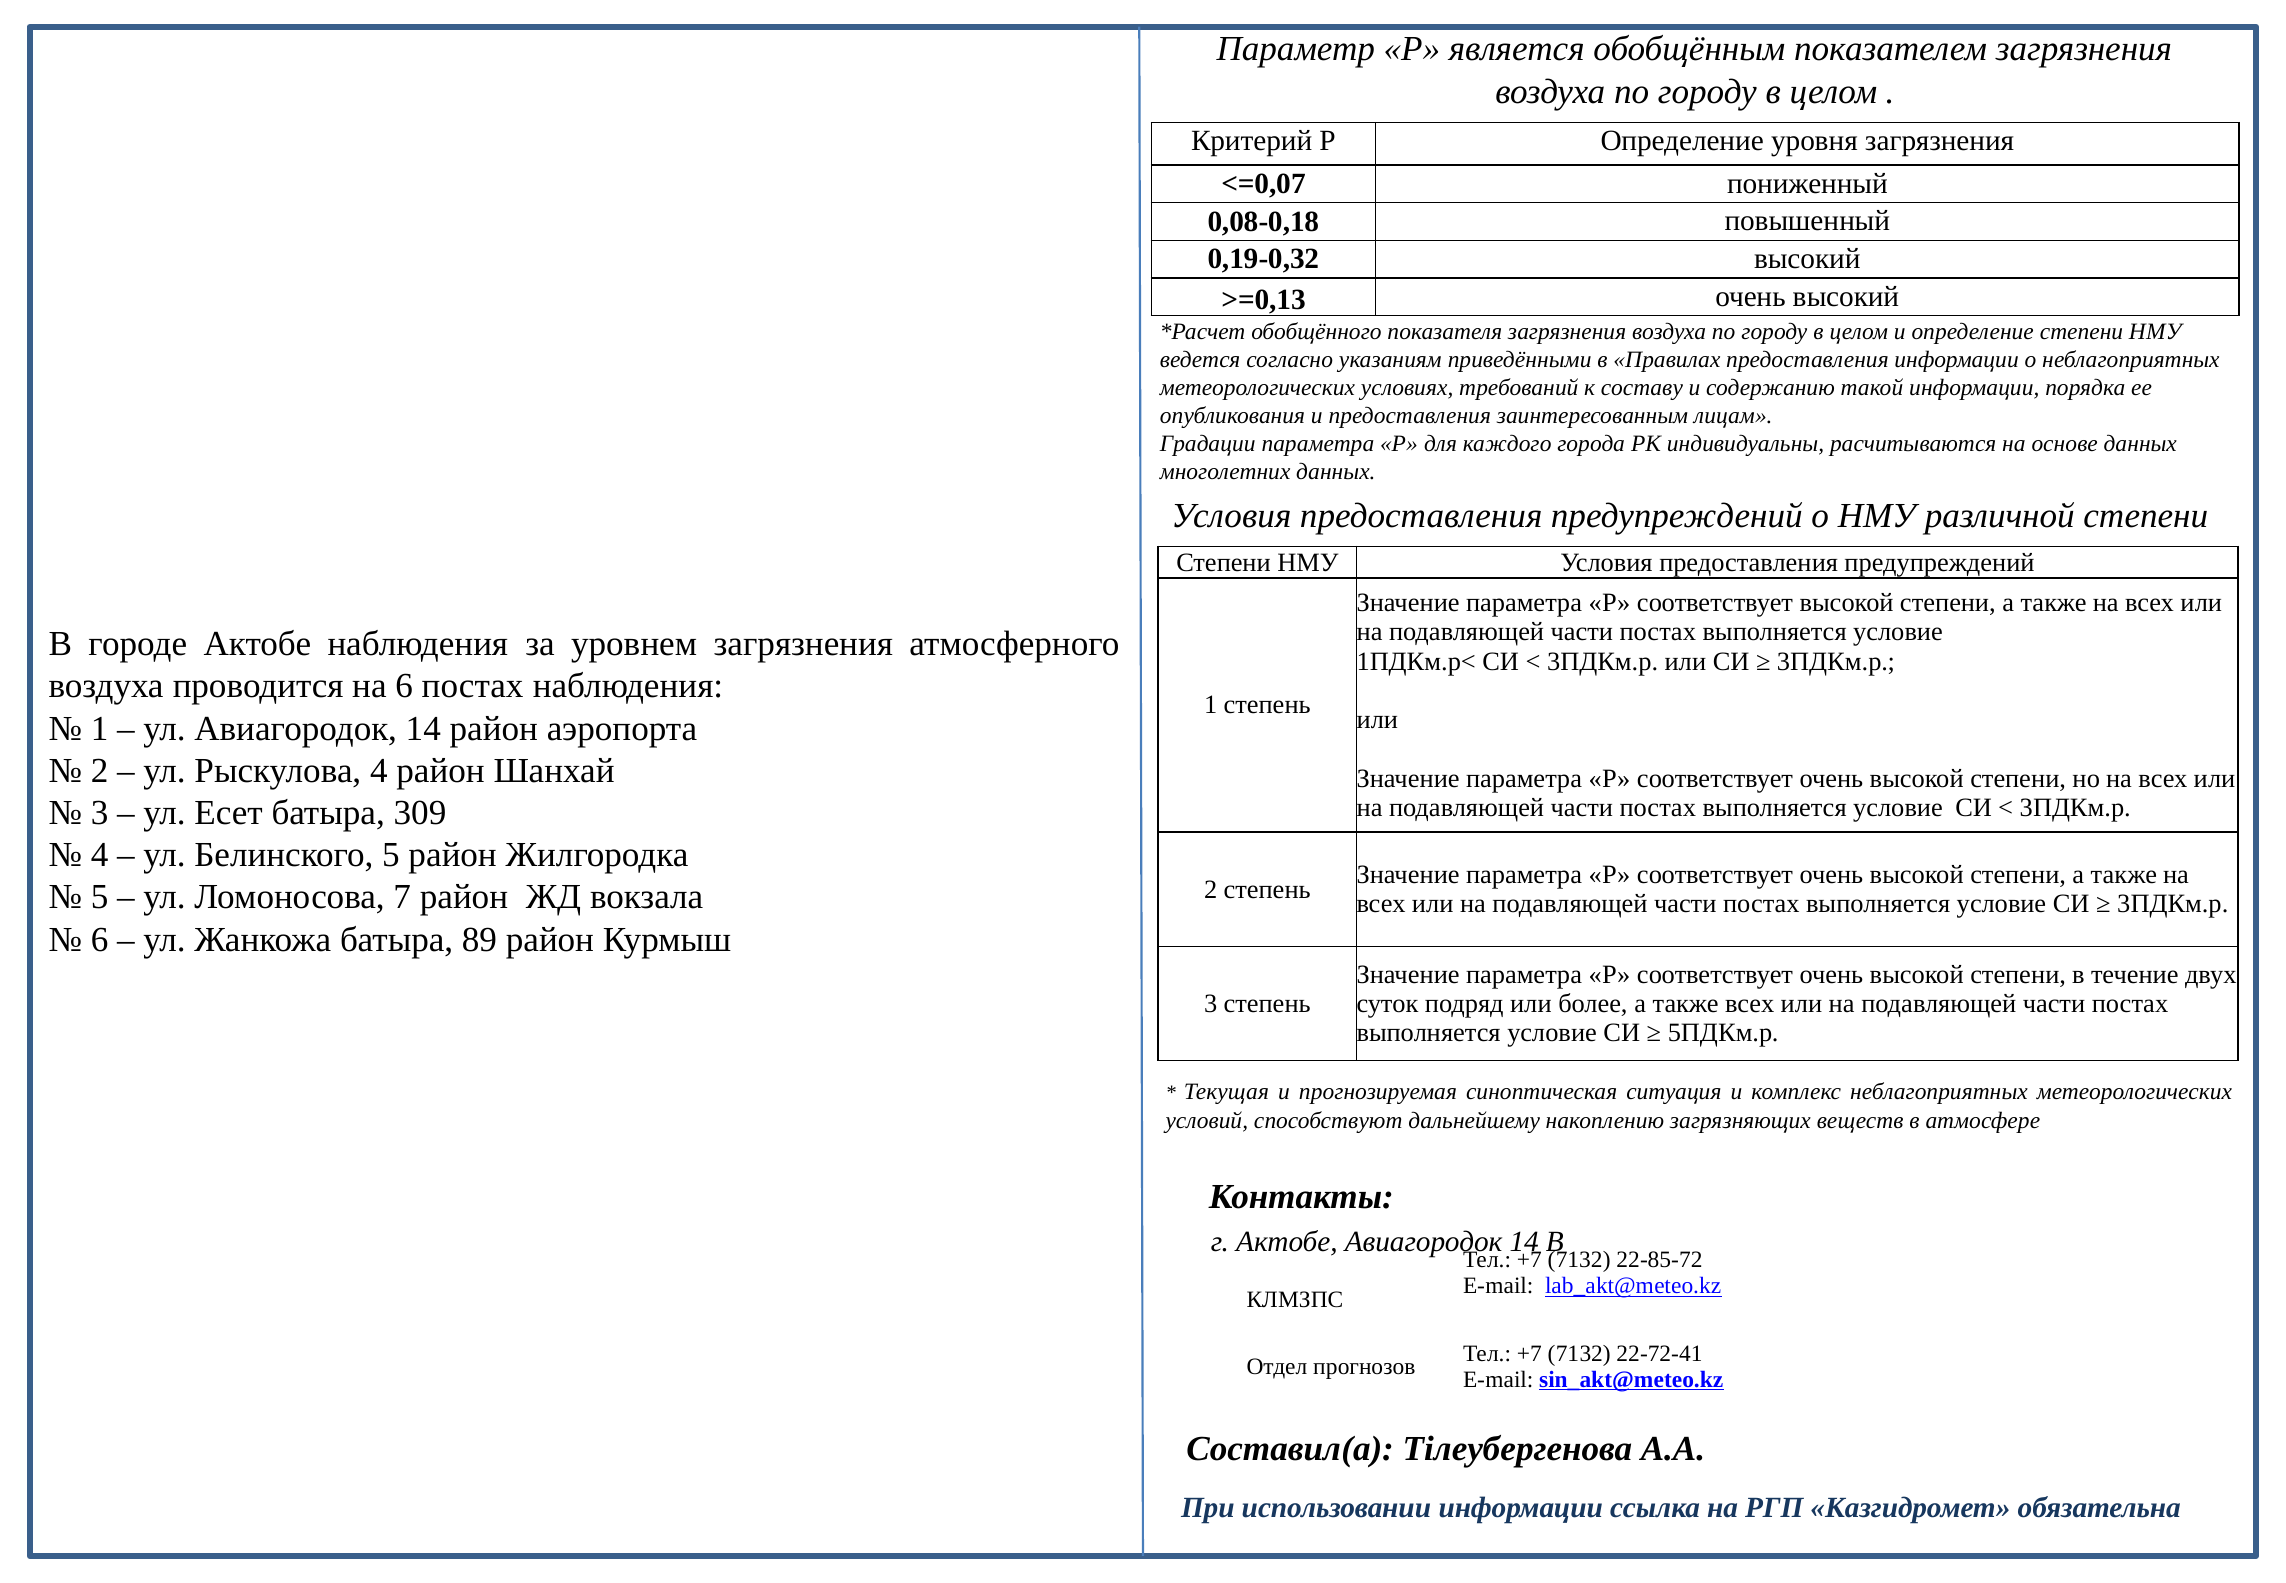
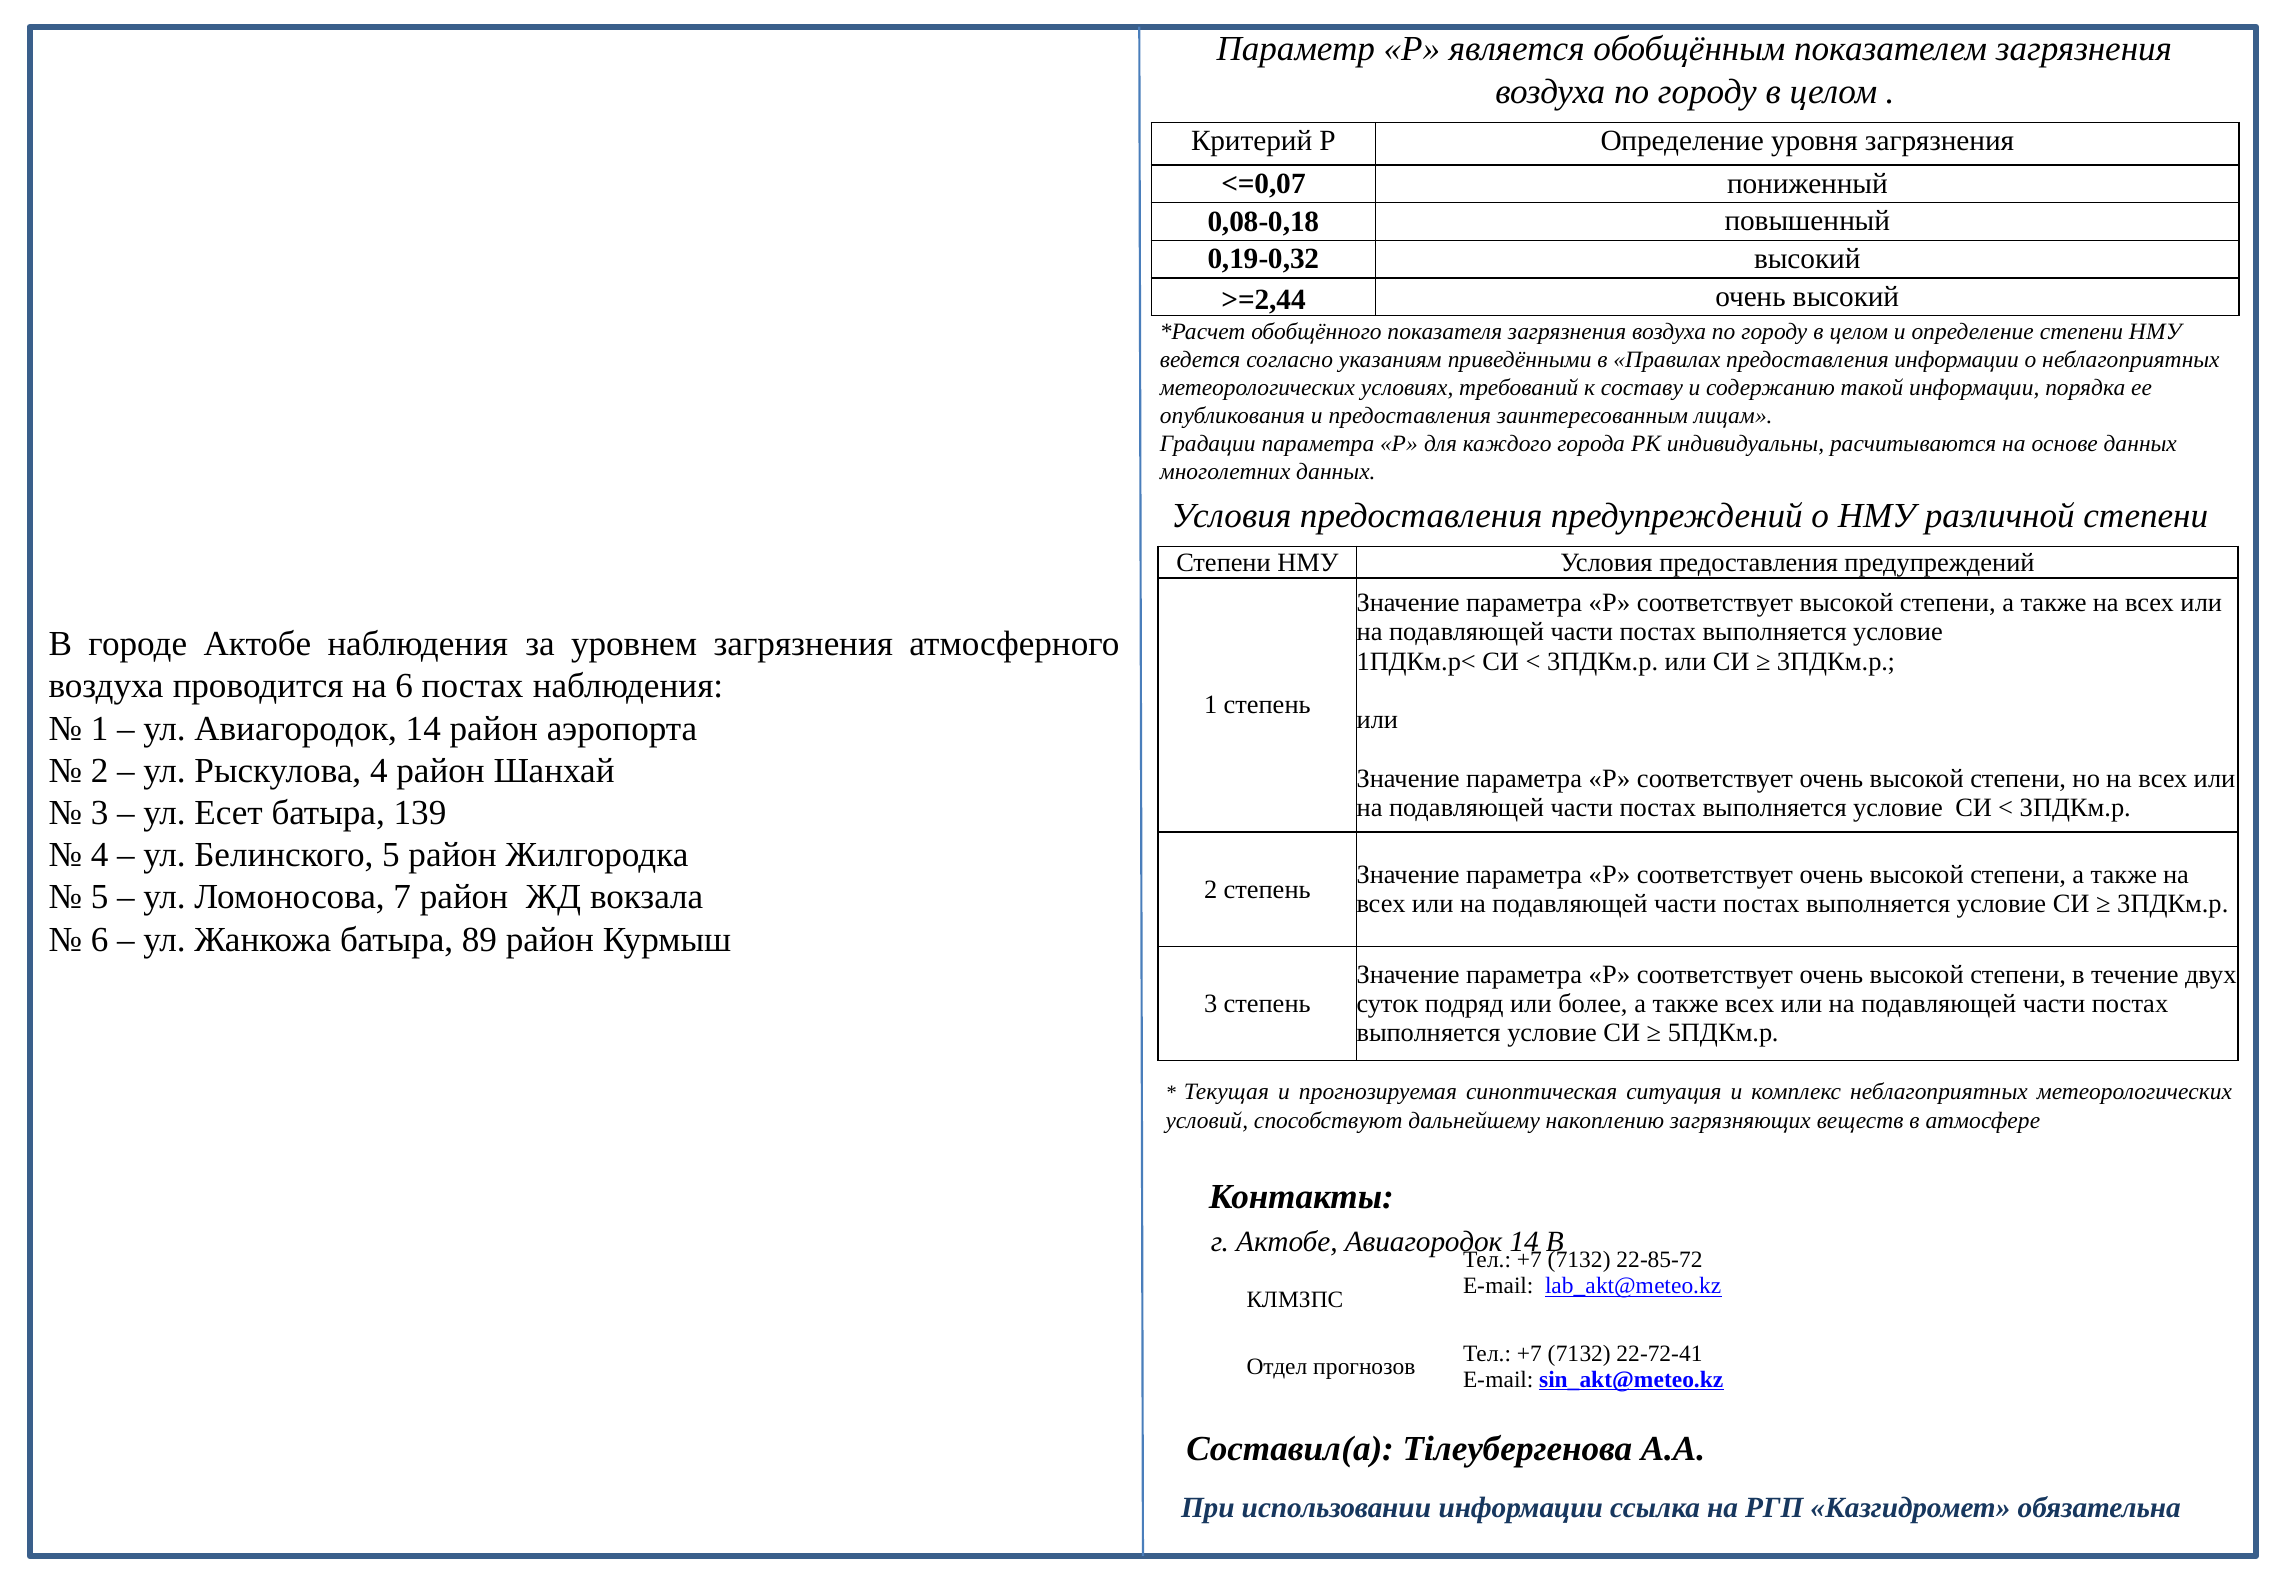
>=0,13: >=0,13 -> >=2,44 (1264, 300)
309: 309 -> 139 (420, 813)
